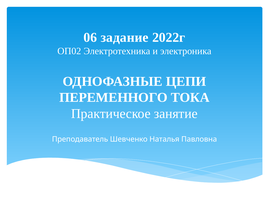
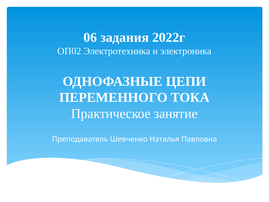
задание: задание -> задания (125, 37)
